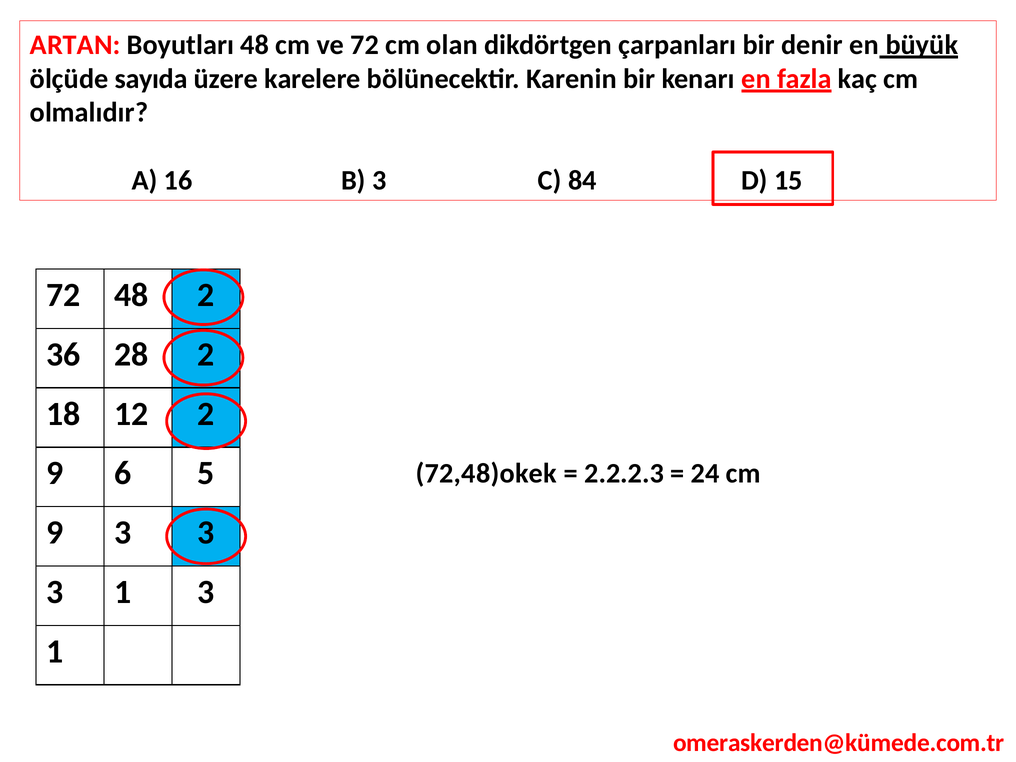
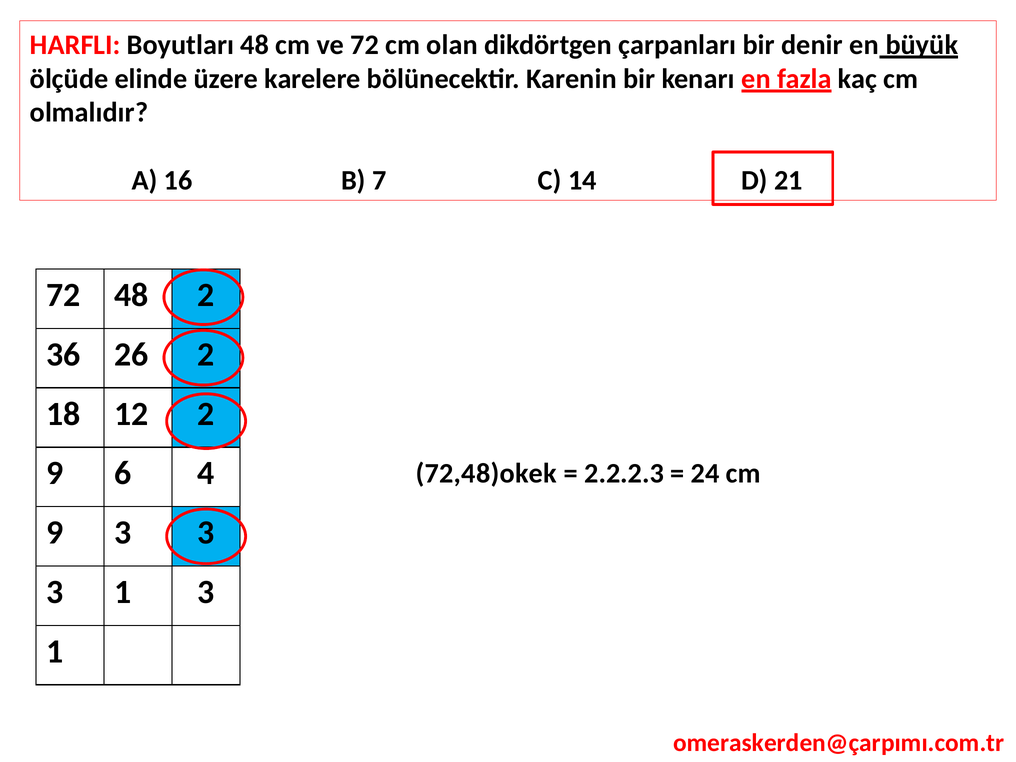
ARTAN: ARTAN -> HARFLI (75, 45)
sayıda: sayıda -> elinde (151, 79)
B 3: 3 -> 7 (379, 180)
84: 84 -> 14 (582, 180)
15: 15 -> 21 (788, 180)
28: 28 -> 26 (131, 354)
5: 5 -> 4 (206, 473)
omeraskerden@kümede.com.tr: omeraskerden@kümede.com.tr -> omeraskerden@çarpımı.com.tr (839, 743)
